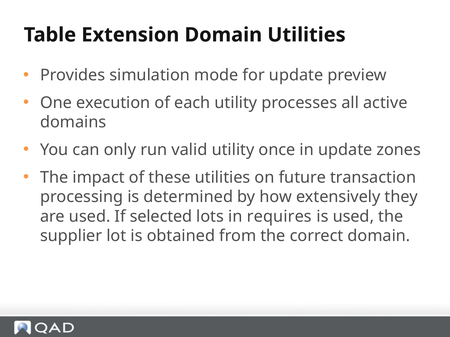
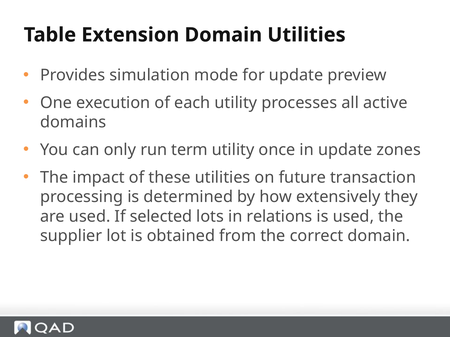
valid: valid -> term (190, 150)
requires: requires -> relations (279, 217)
